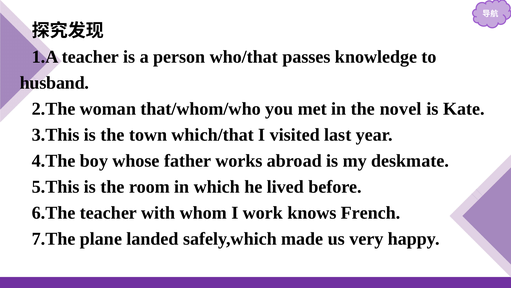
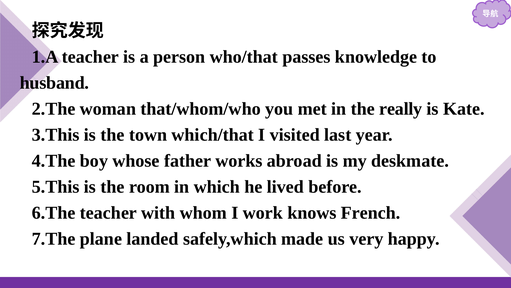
novel: novel -> really (401, 109)
